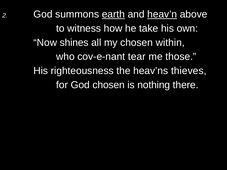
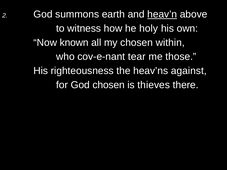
earth underline: present -> none (113, 14)
take: take -> holy (149, 28)
shines: shines -> known (74, 43)
thieves: thieves -> against (189, 71)
nothing: nothing -> thieves (154, 85)
